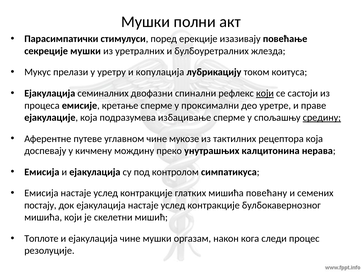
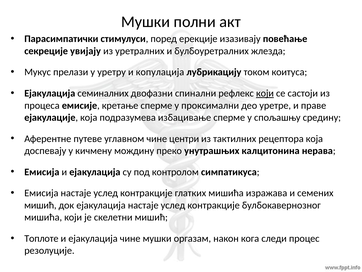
секреције мушки: мушки -> увијају (86, 51)
средину underline: present -> none (322, 117)
мукозе: мукозе -> центри (184, 138)
повећану: повећану -> изражава (267, 193)
постају: постају -> мишић (40, 205)
